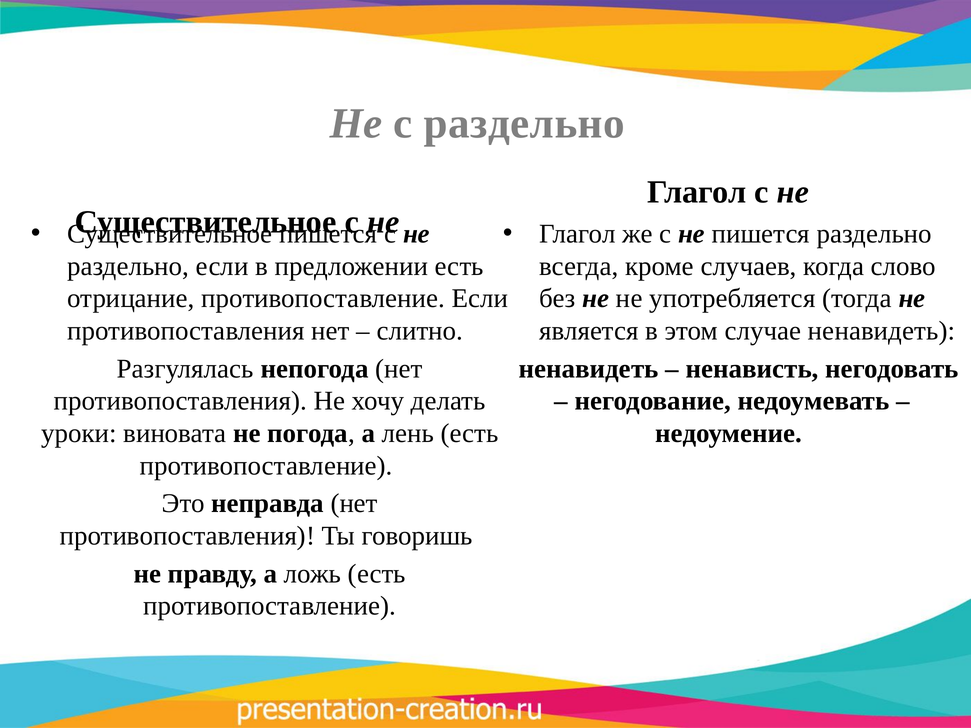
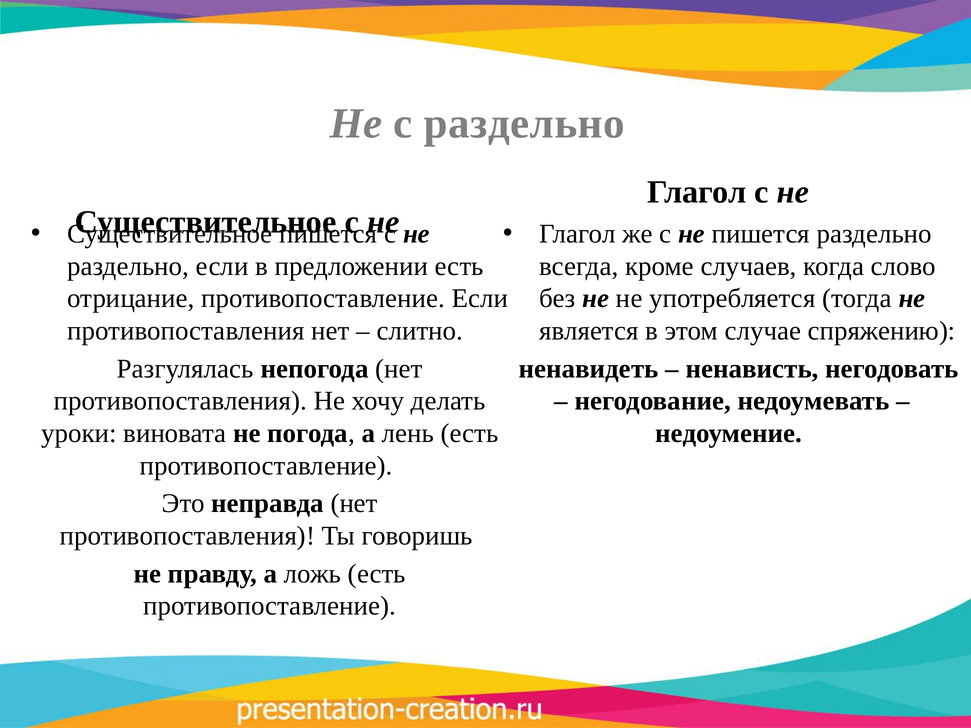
случае ненавидеть: ненавидеть -> спряжению (882, 331)
